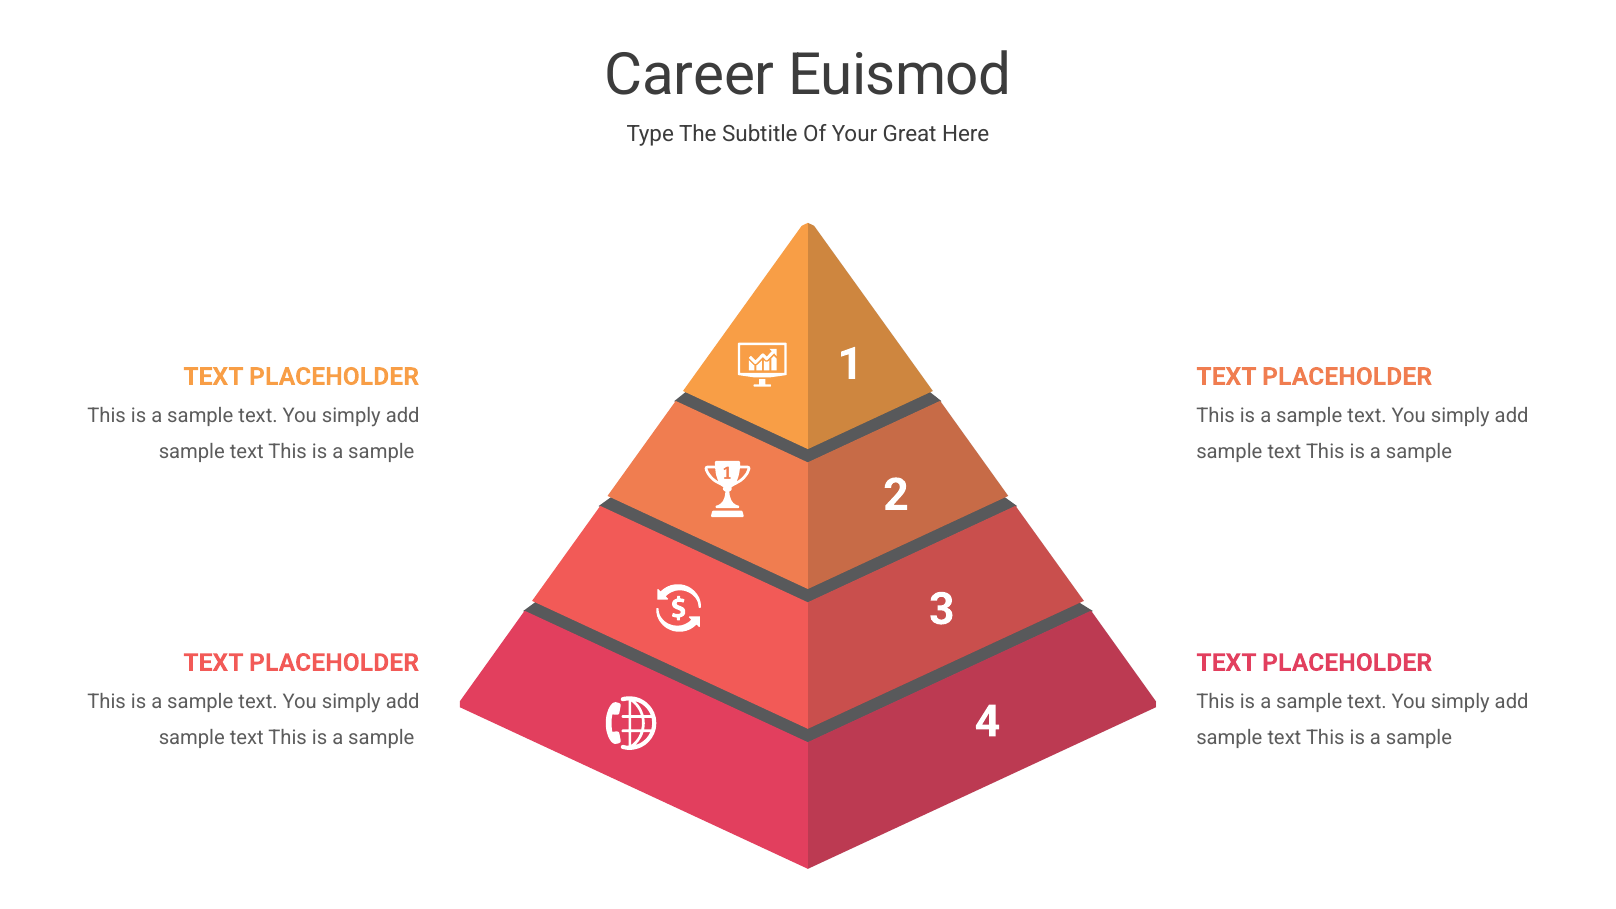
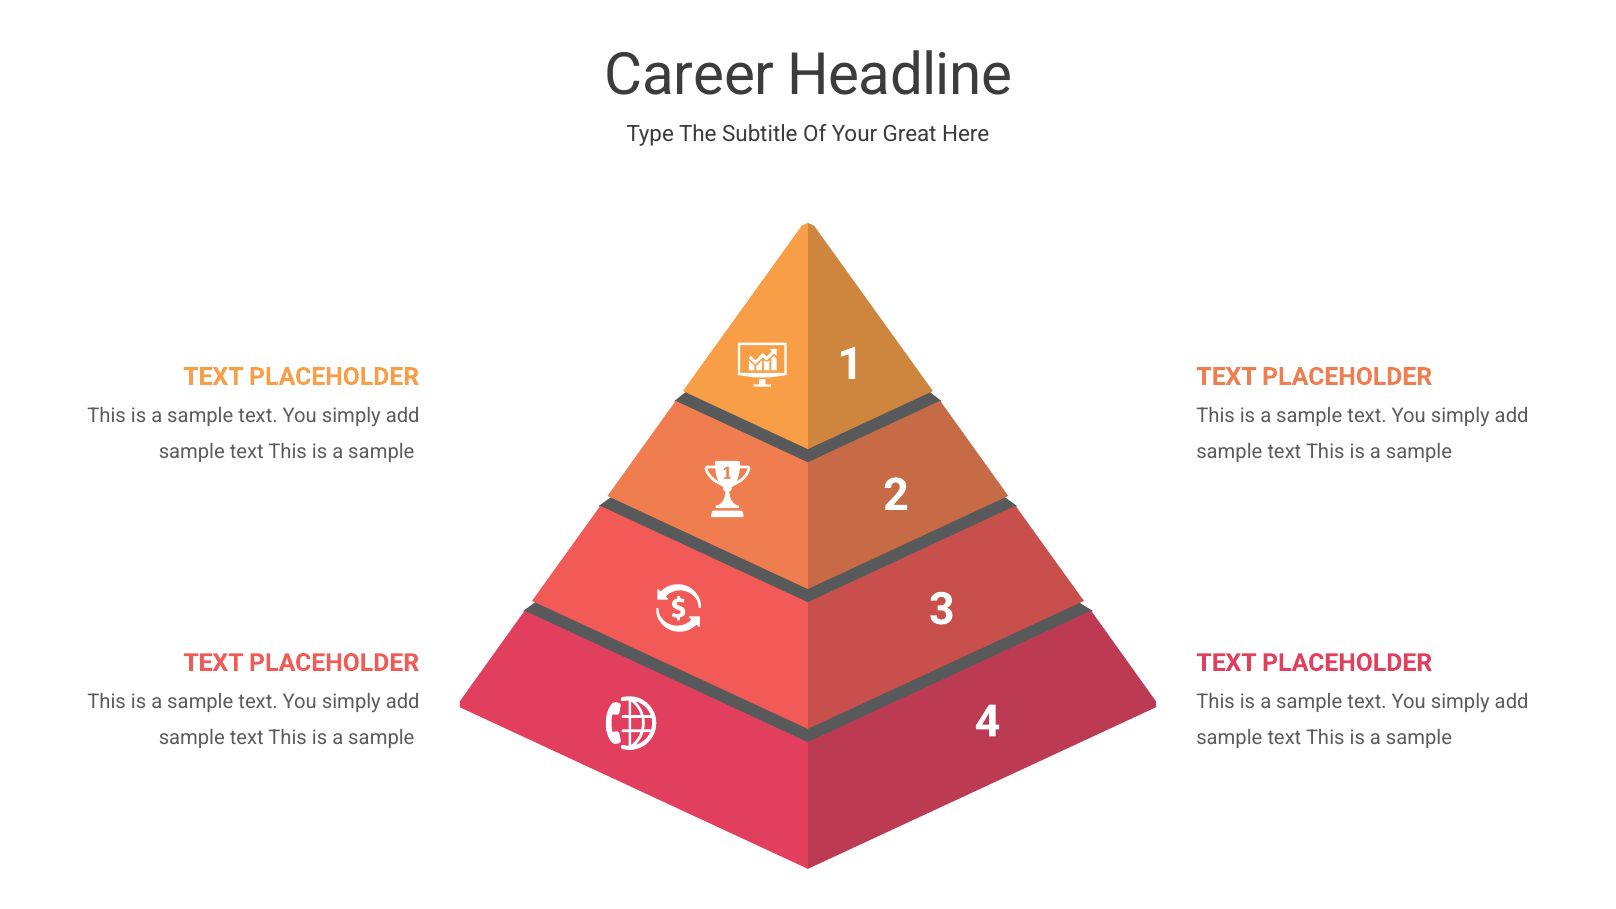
Euismod: Euismod -> Headline (900, 75)
